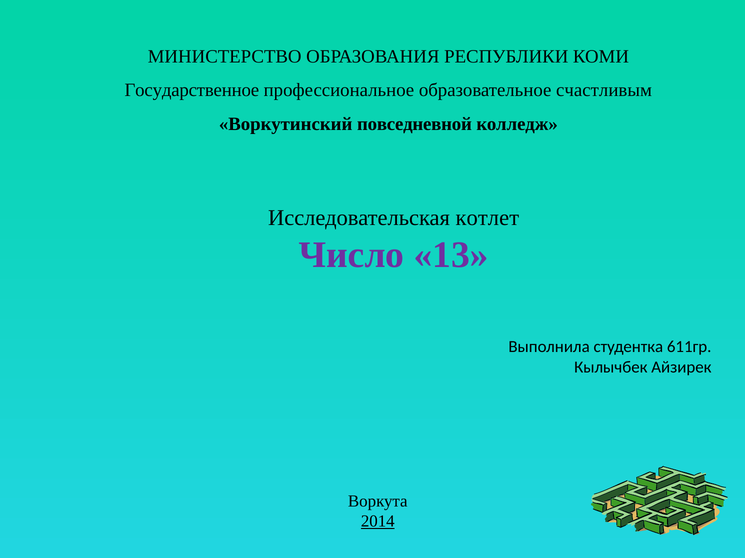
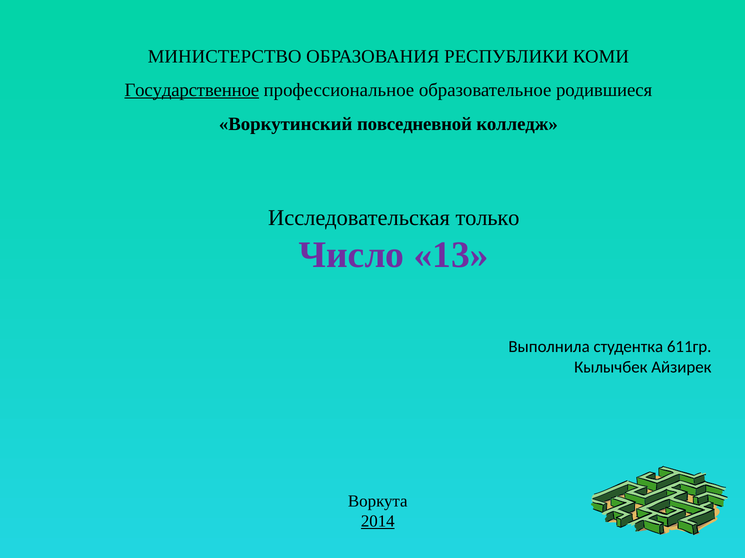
Государственное underline: none -> present (192, 90)
счастливым: счастливым -> родившиеся (604, 90)
котлет: котлет -> только (487, 218)
